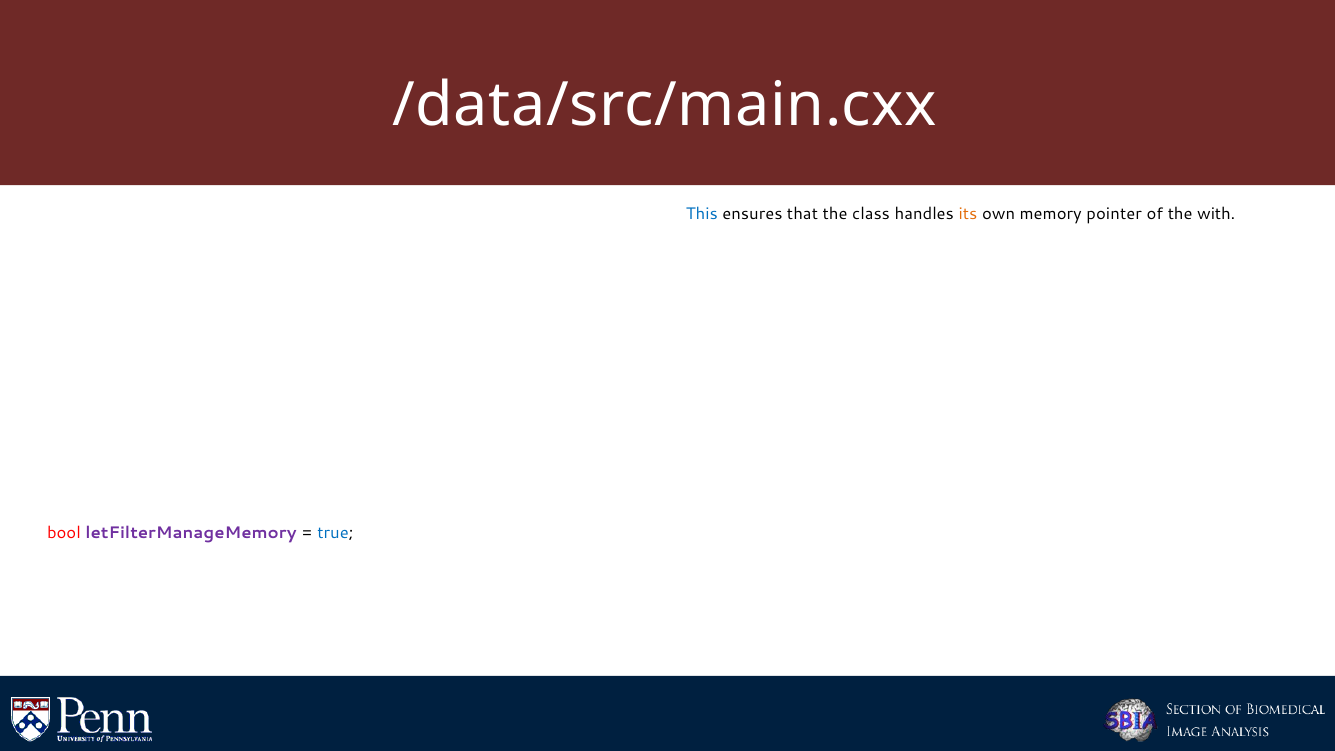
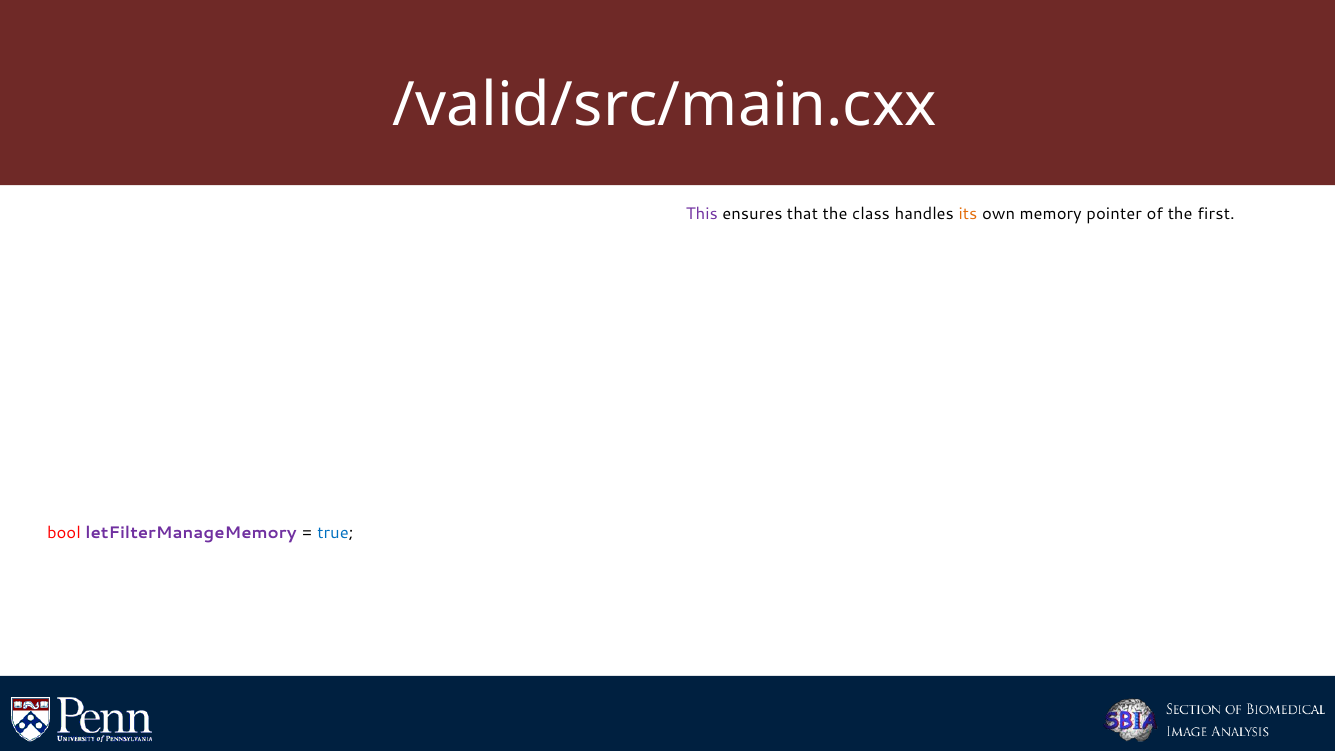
/data/src/main.cxx: /data/src/main.cxx -> /valid/src/main.cxx (665, 106)
This colour: blue -> purple (702, 214)
with: with -> first (1216, 214)
